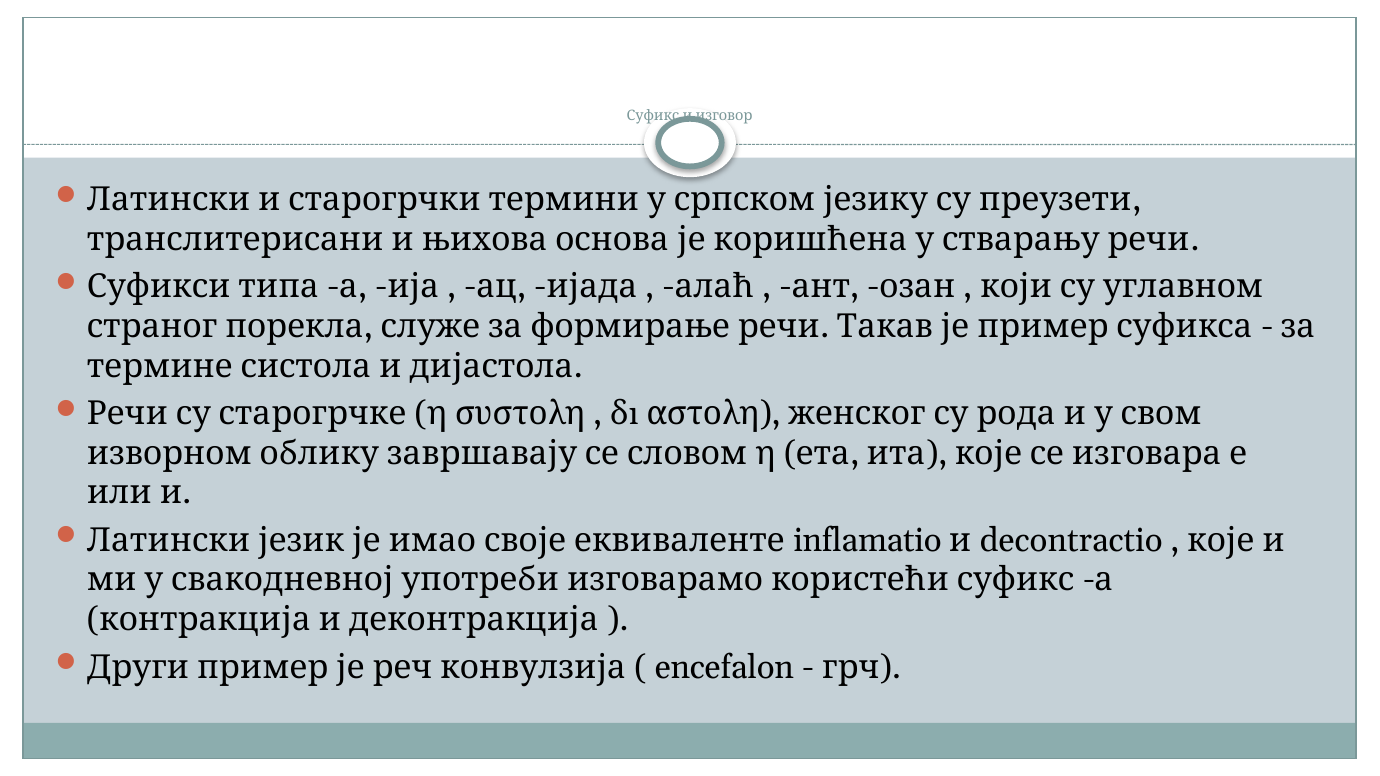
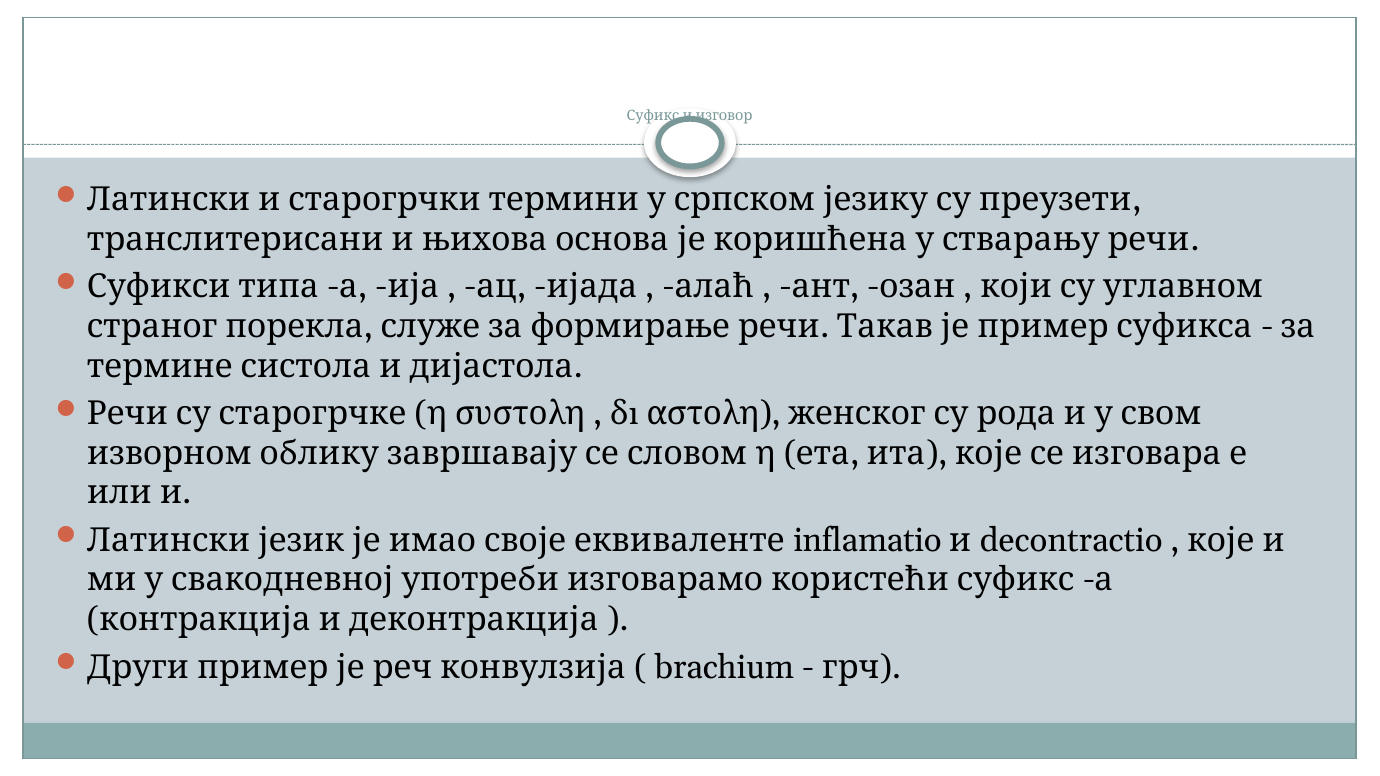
encefalon: encefalon -> brachium (724, 667)
